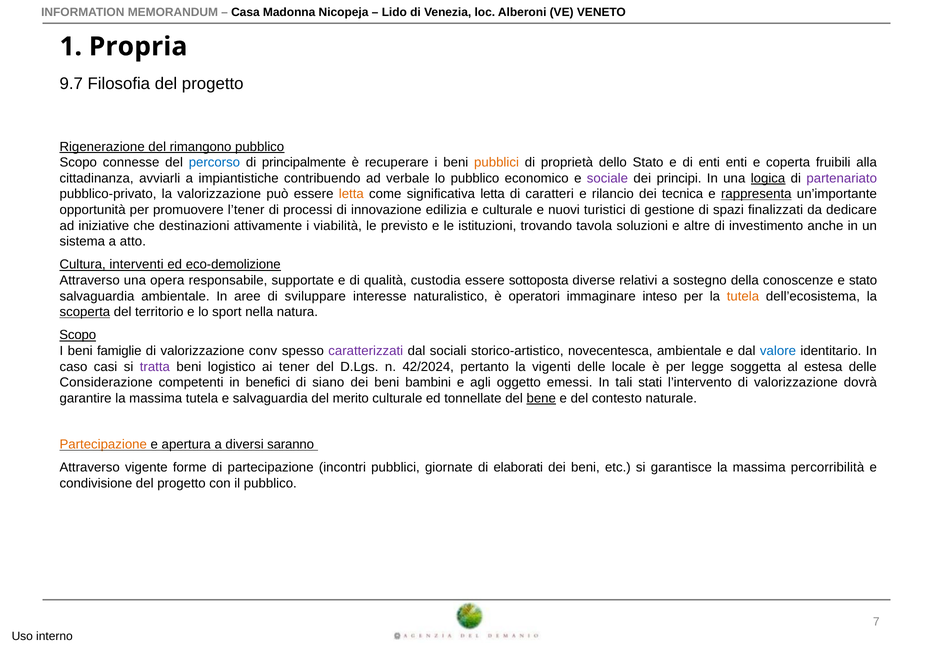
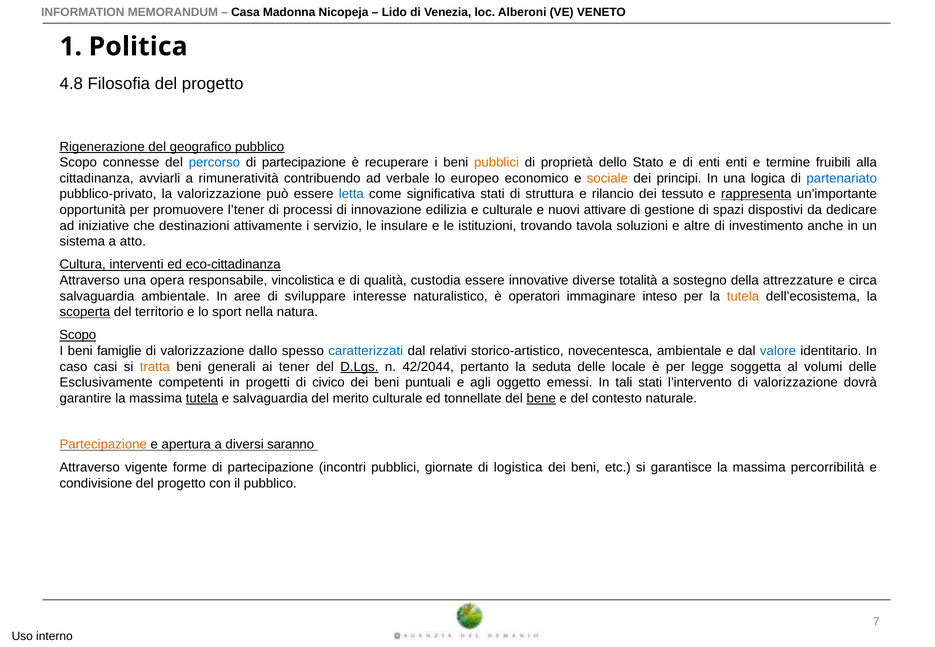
Propria: Propria -> Politica (138, 47)
9.7: 9.7 -> 4.8 (71, 84)
rimangono: rimangono -> geografico (201, 147)
principalmente: principalmente -> partecipazione (304, 163)
coperta: coperta -> termine (788, 163)
impiantistiche: impiantistiche -> rimuneratività (239, 178)
lo pubblico: pubblico -> europeo (475, 178)
sociale colour: purple -> orange (607, 178)
logica underline: present -> none (768, 178)
partenariato colour: purple -> blue (842, 178)
letta colour: orange -> blue (351, 194)
significativa letta: letta -> stati (493, 194)
caratteri: caratteri -> struttura (550, 194)
tecnica: tecnica -> tessuto (683, 194)
turistici: turistici -> attivare (605, 210)
finalizzati: finalizzati -> dispostivi (776, 210)
viabilità: viabilità -> servizio (338, 226)
previsto: previsto -> insulare (404, 226)
eco-demolizione: eco-demolizione -> eco-cittadinanza (233, 265)
supportate: supportate -> vincolistica (303, 281)
sottoposta: sottoposta -> innovative (539, 281)
relativi: relativi -> totalità (638, 281)
conoscenze: conoscenze -> attrezzature (798, 281)
e stato: stato -> circa (863, 281)
conv: conv -> dallo (263, 351)
caratterizzati colour: purple -> blue (366, 351)
sociali: sociali -> relativi (448, 351)
tratta colour: purple -> orange (155, 367)
logistico: logistico -> generali (232, 367)
D.Lgs underline: none -> present (359, 367)
42/2024: 42/2024 -> 42/2044 (428, 367)
vigenti: vigenti -> seduta (552, 367)
estesa: estesa -> volumi (823, 367)
Considerazione: Considerazione -> Esclusivamente (106, 383)
benefici: benefici -> progetti (268, 383)
siano: siano -> civico (328, 383)
bambini: bambini -> puntuali (428, 383)
tutela underline: none -> present (202, 399)
elaborati: elaborati -> logistica (518, 468)
